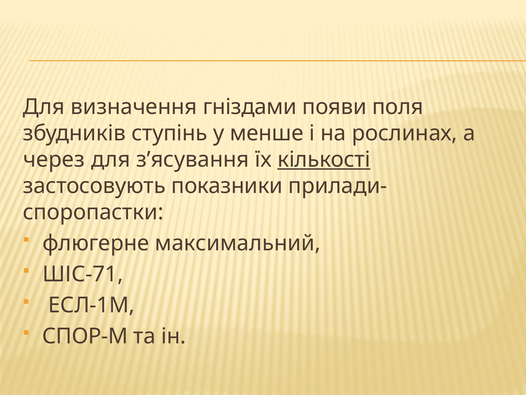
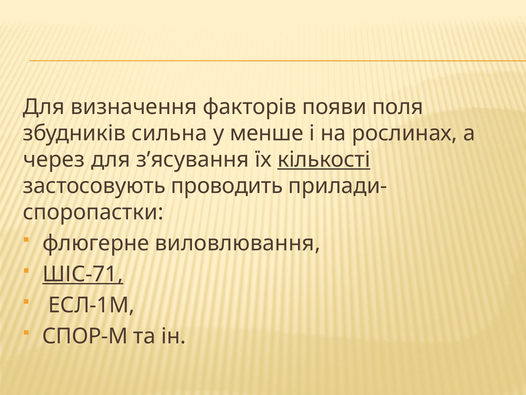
гніздами: гніздами -> факторів (250, 107)
ступінь: ступінь -> сильна (169, 133)
показники: показники -> проводить (227, 186)
максимальний: максимальний -> виловлювання (238, 243)
ШІС-71 underline: none -> present (83, 274)
